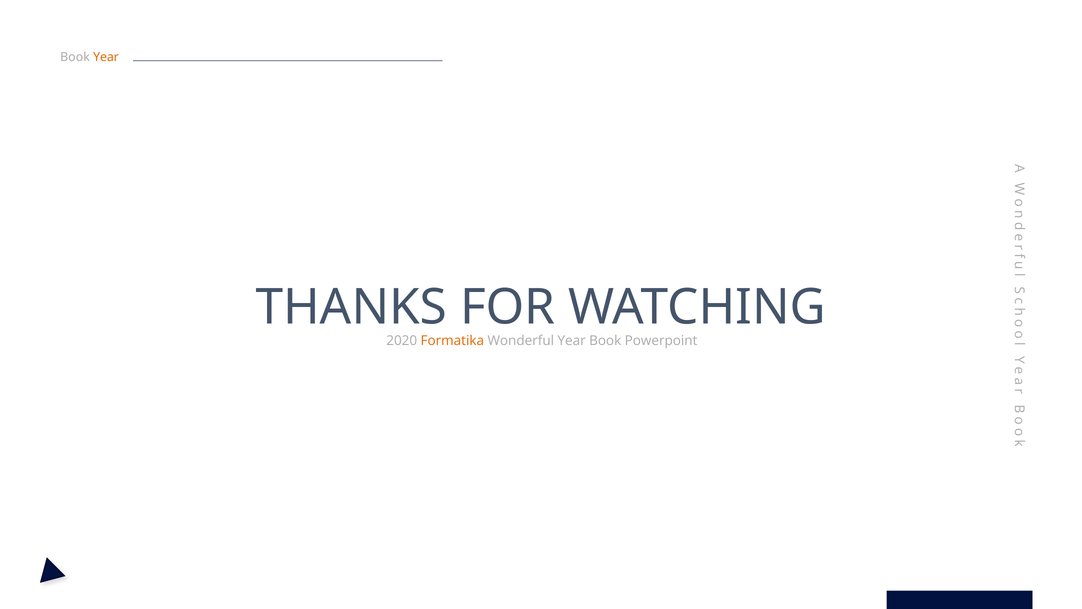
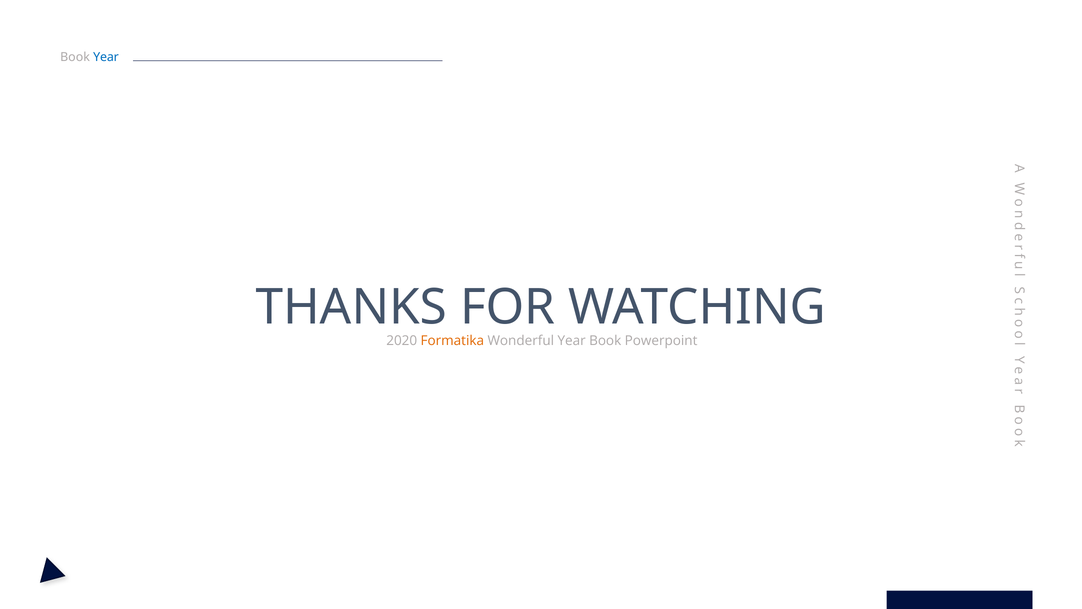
Year colour: orange -> blue (106, 57)
